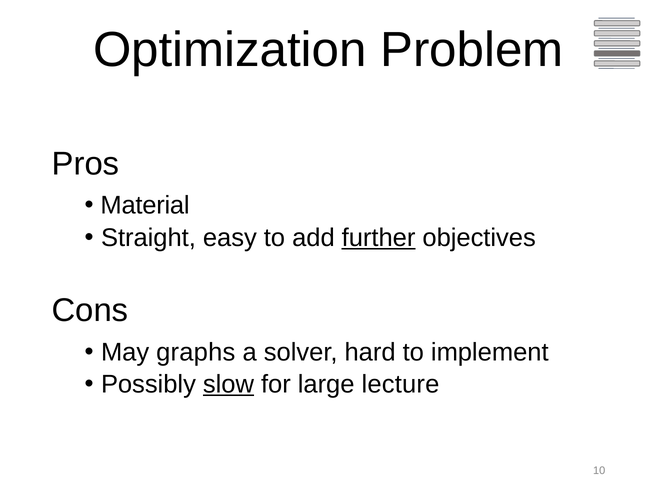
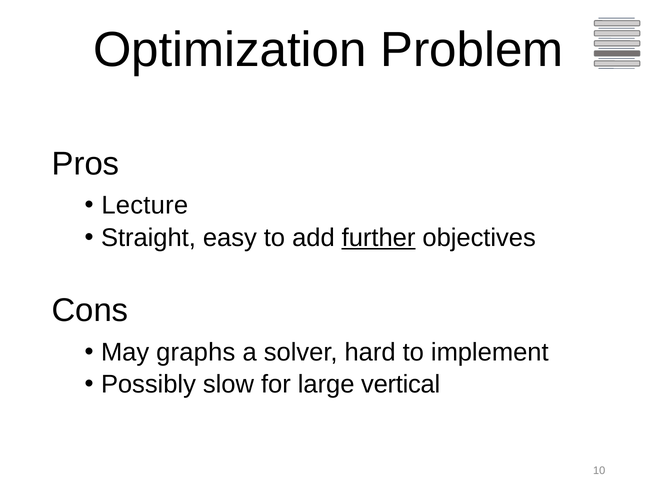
Material: Material -> Lecture (145, 205)
slow underline: present -> none (228, 384)
lecture: lecture -> vertical (401, 384)
